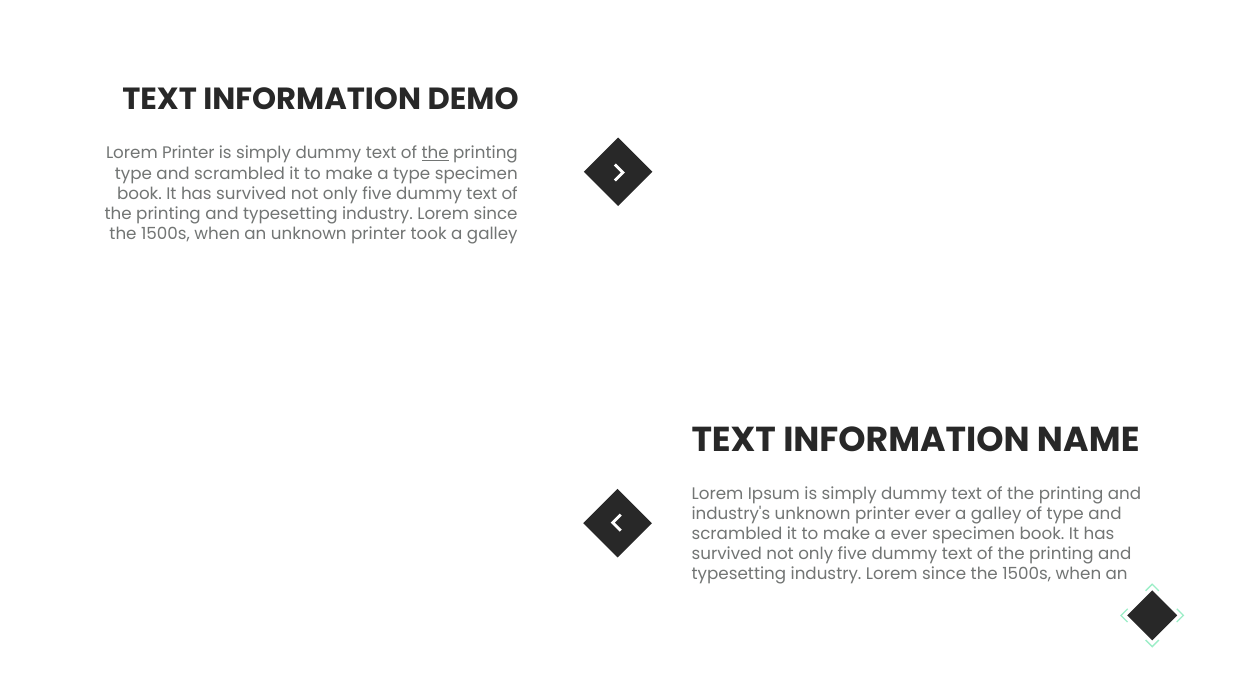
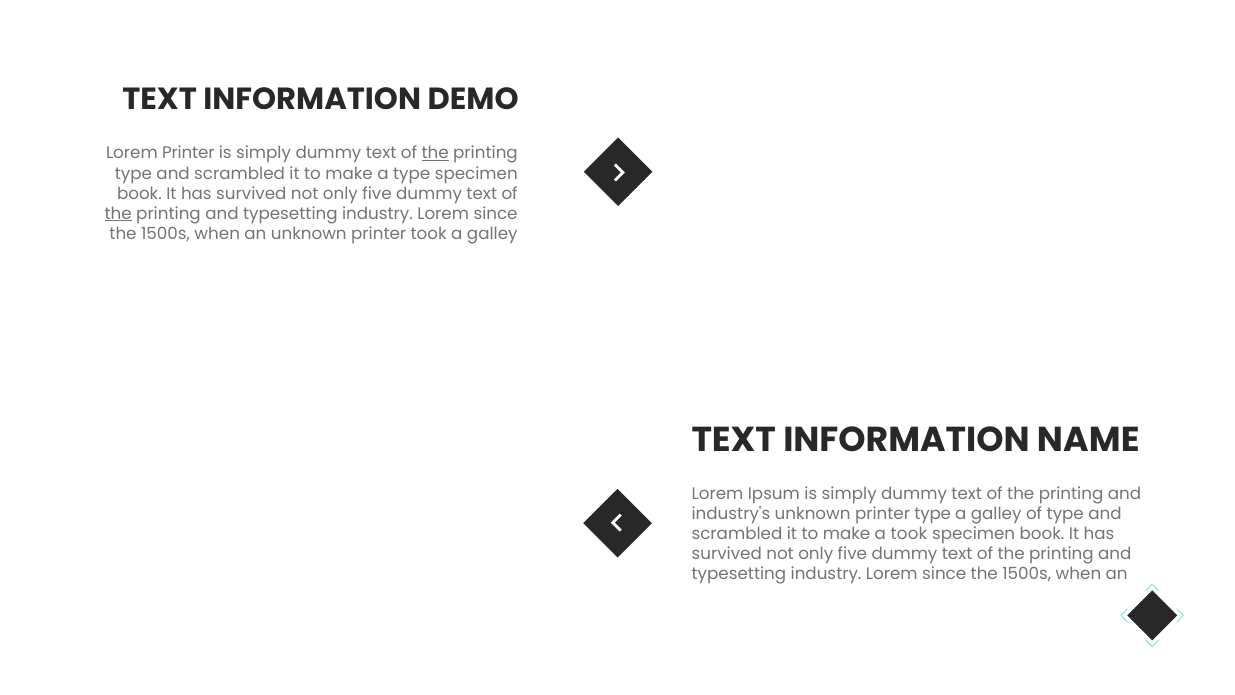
the underline: none -> present (118, 214)
printer ever: ever -> type (933, 513)
a ever: ever -> took (909, 534)
